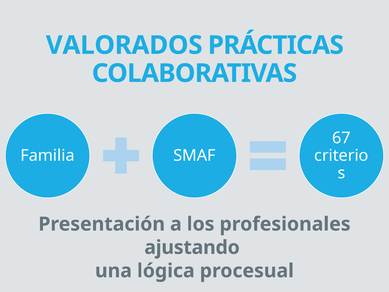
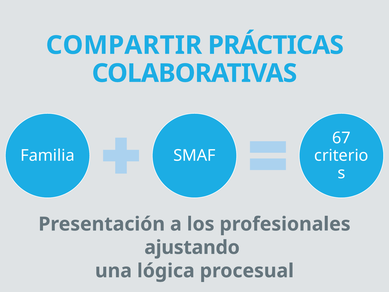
VALORADOS: VALORADOS -> COMPARTIR (124, 45)
